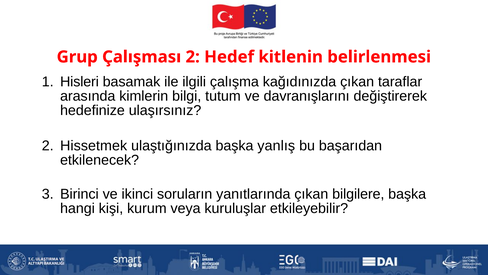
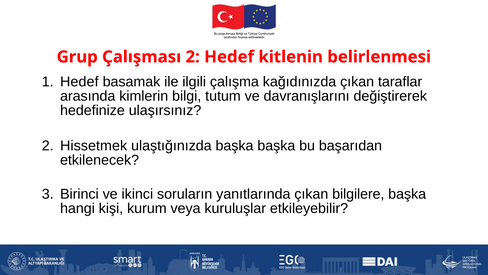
Hisleri: Hisleri -> Hedef (79, 82)
başka yanlış: yanlış -> başka (276, 145)
